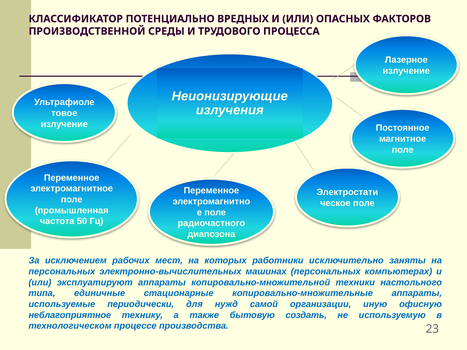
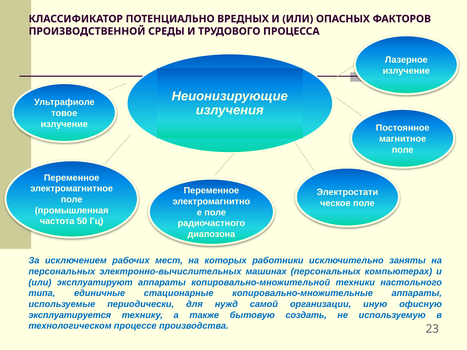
неблагоприятное: неблагоприятное -> эксплуатируется (70, 315)
